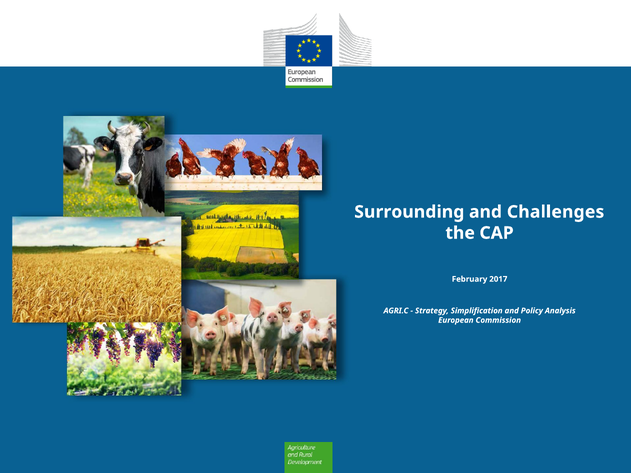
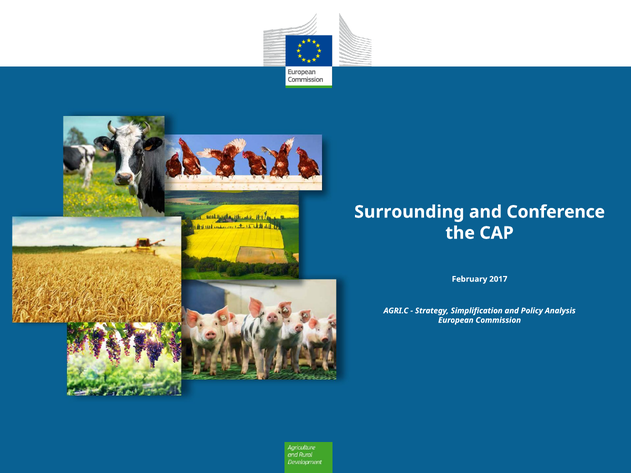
Challenges: Challenges -> Conference (556, 212)
